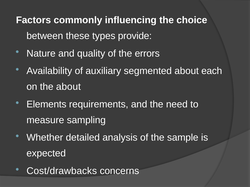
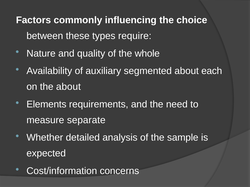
provide: provide -> require (135, 36)
errors: errors -> whole (147, 54)
sampling: sampling -> separate (86, 120)
Cost/drawbacks: Cost/drawbacks -> Cost/information (62, 171)
